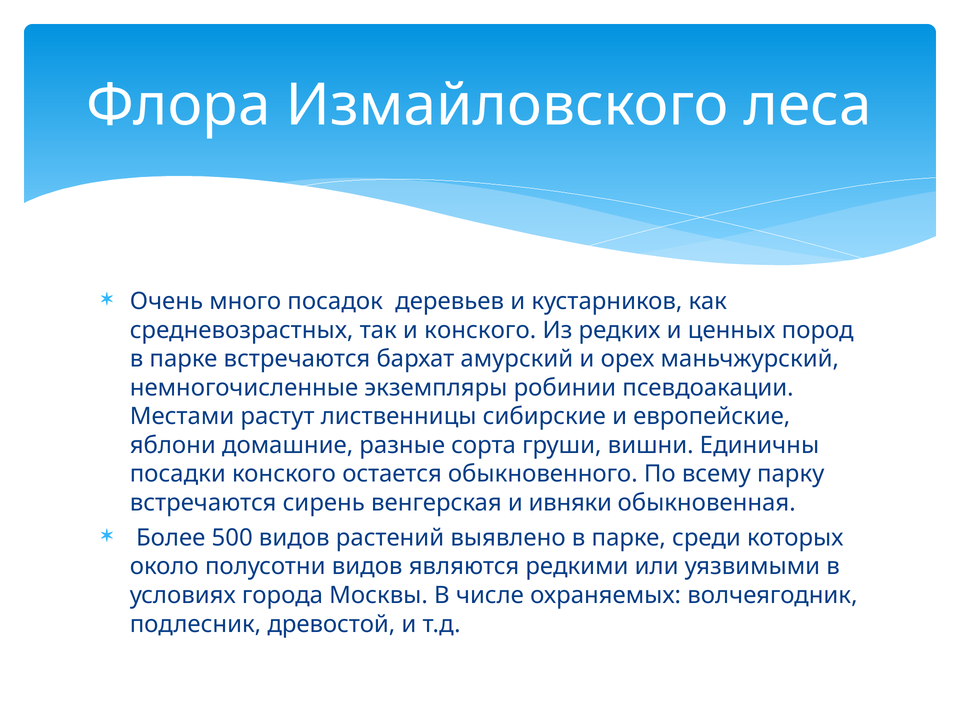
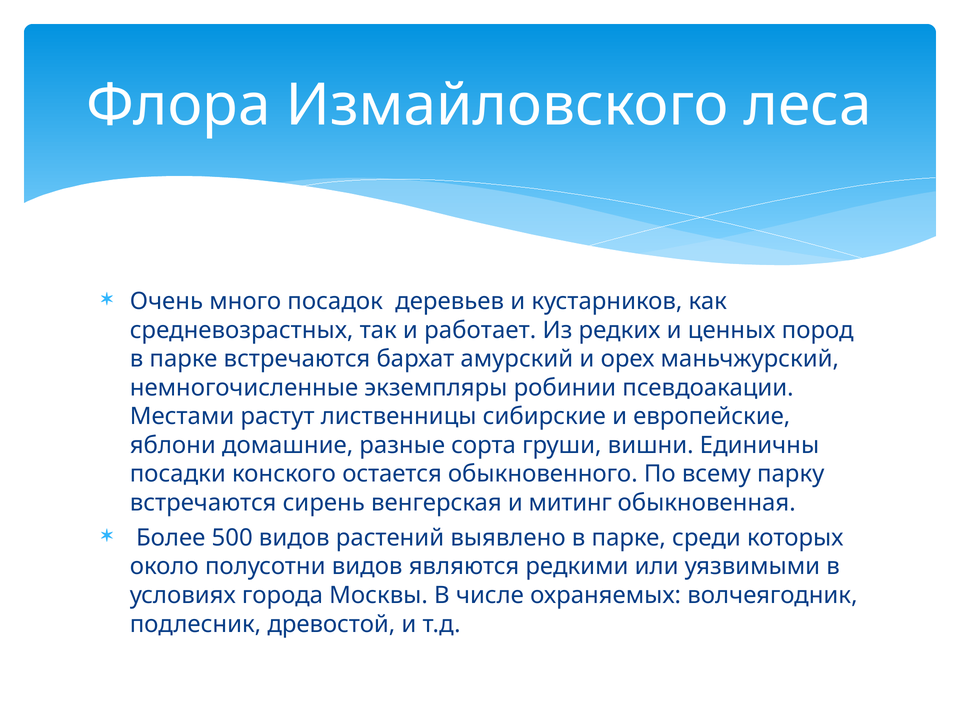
и конского: конского -> работает (480, 330)
ивняки: ивняки -> митинг (570, 503)
